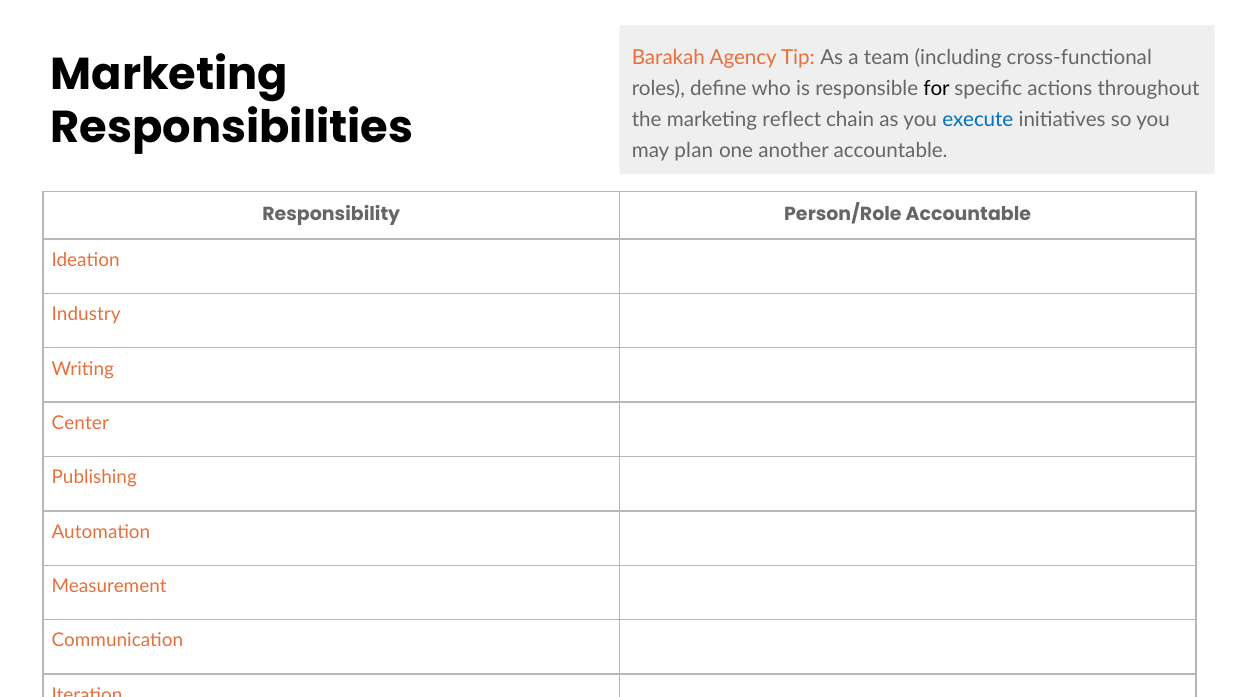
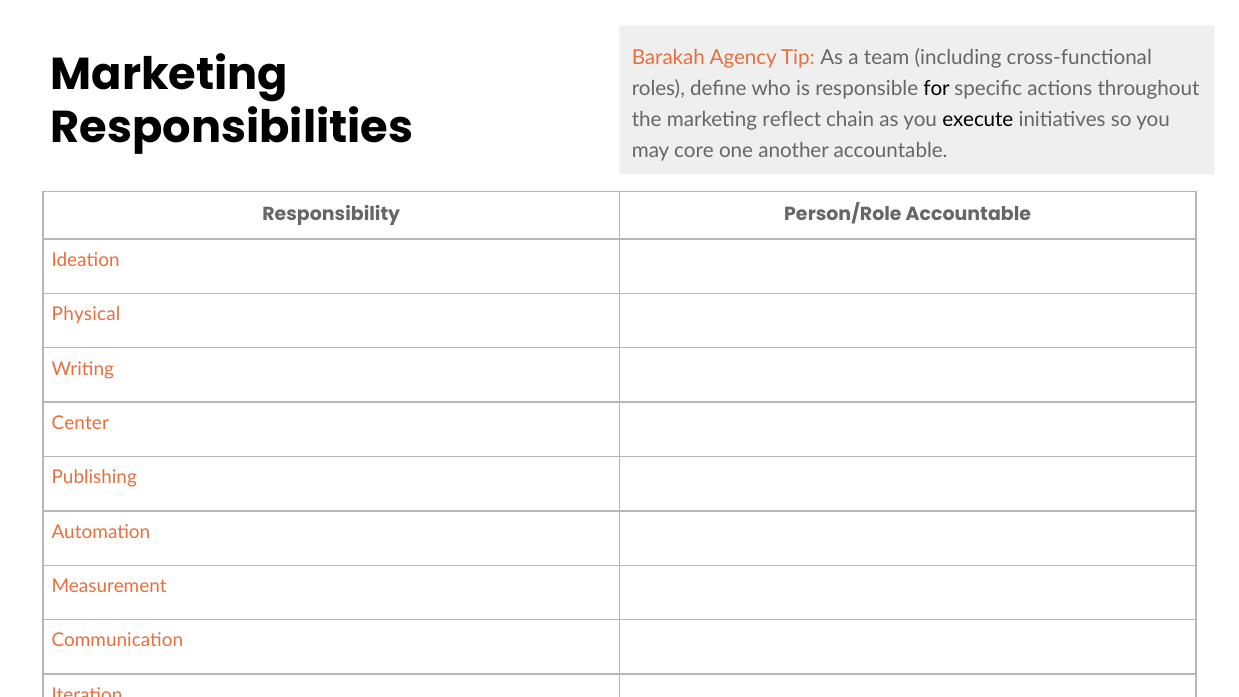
execute colour: blue -> black (978, 120)
plan: plan -> core (694, 151)
Industry: Industry -> Physical (86, 314)
